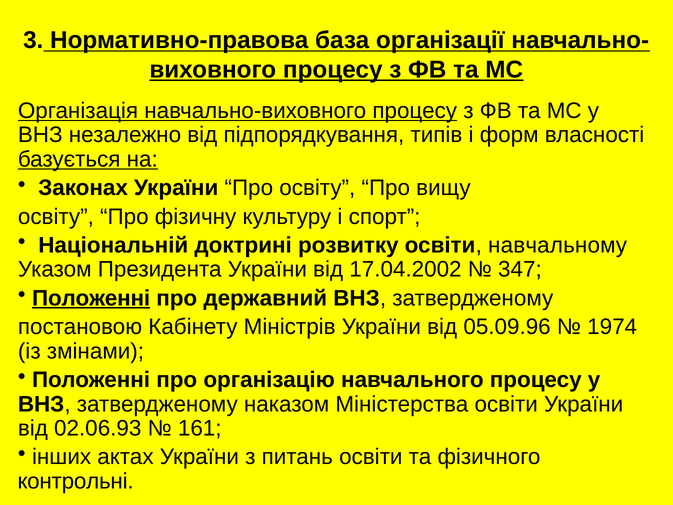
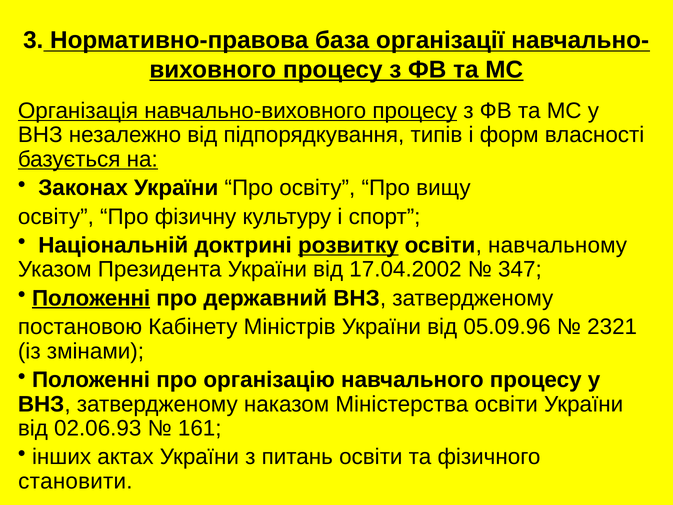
розвитку underline: none -> present (348, 245)
1974: 1974 -> 2321 (612, 327)
контрольні: контрольні -> становити (75, 481)
